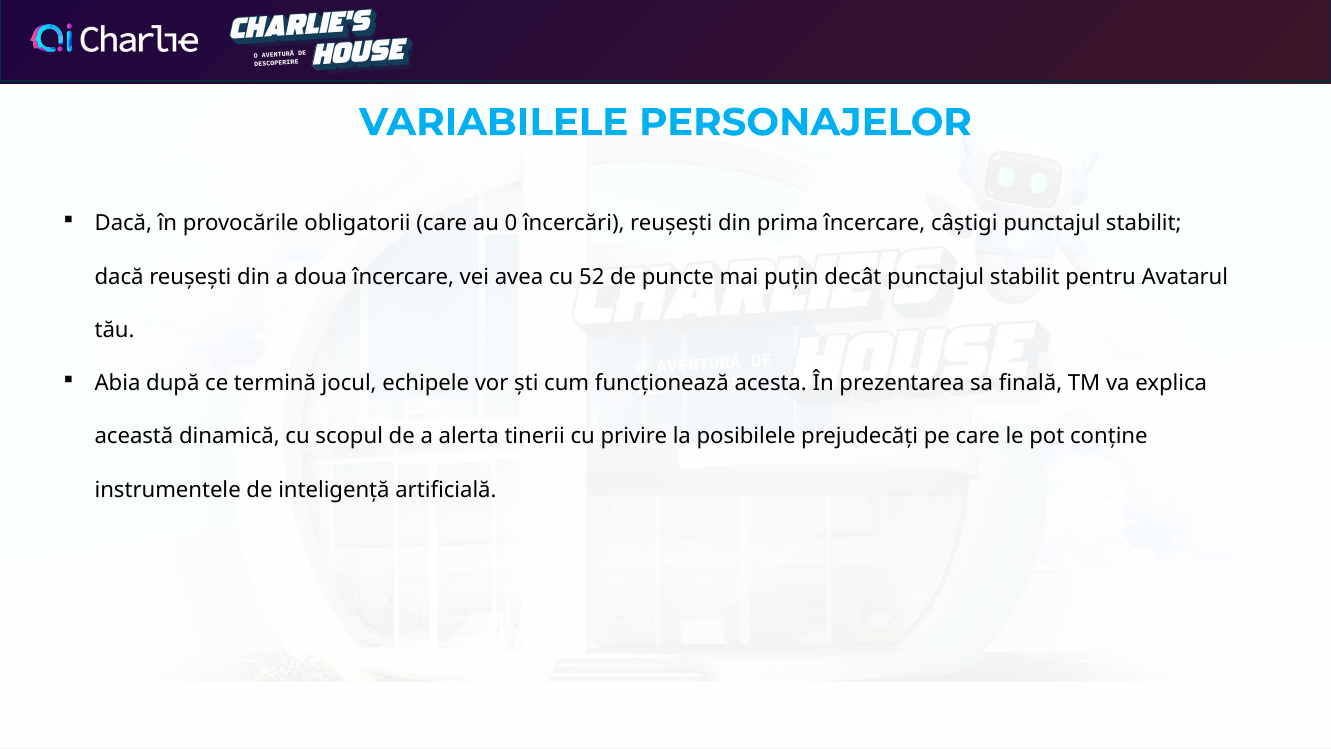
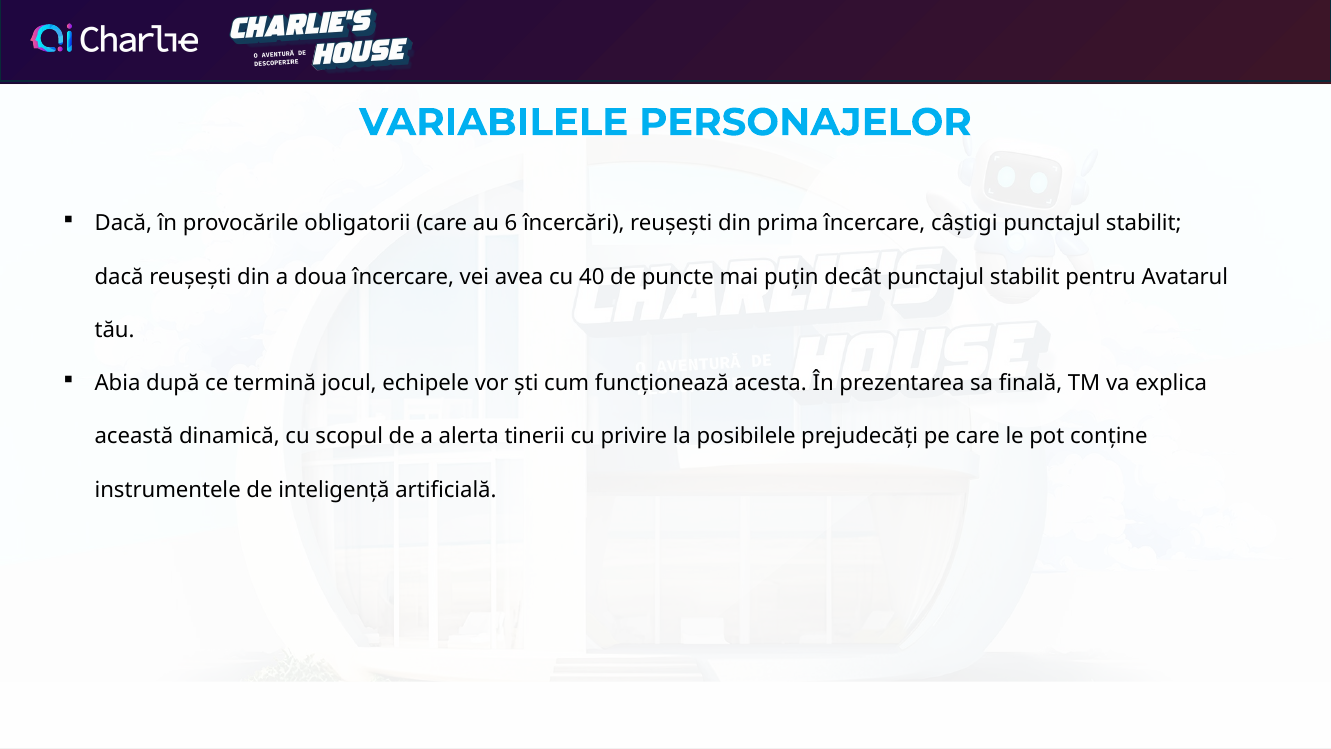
0: 0 -> 6 (511, 224)
52: 52 -> 40 (592, 277)
